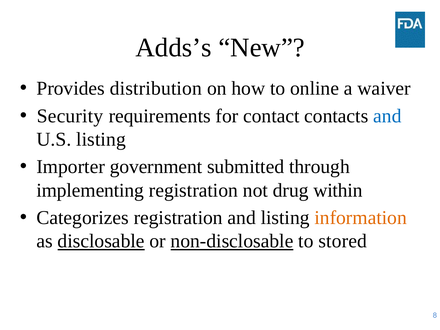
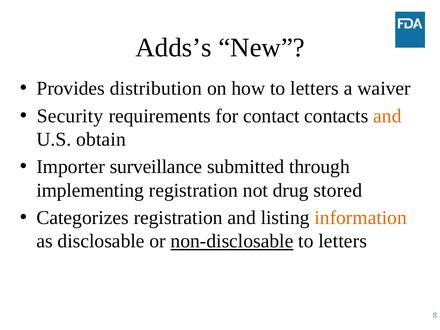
how to online: online -> letters (315, 89)
and colour: blue -> orange (387, 116)
U.S listing: listing -> obtain (101, 139)
government: government -> surveillance (156, 167)
within: within -> stored (338, 190)
disclosable underline: present -> none (101, 241)
stored: stored -> letters (343, 241)
